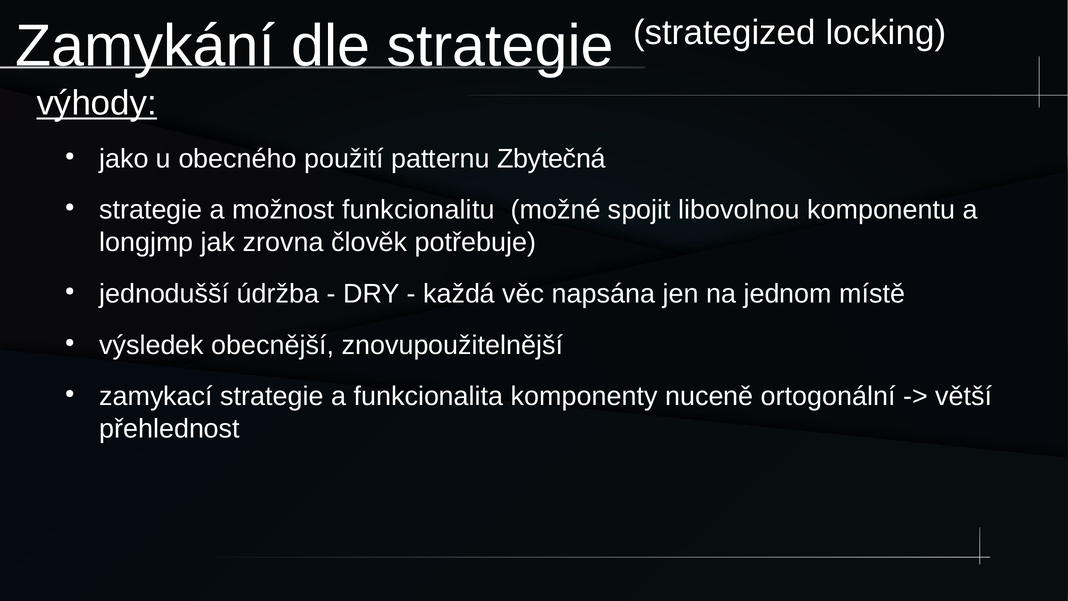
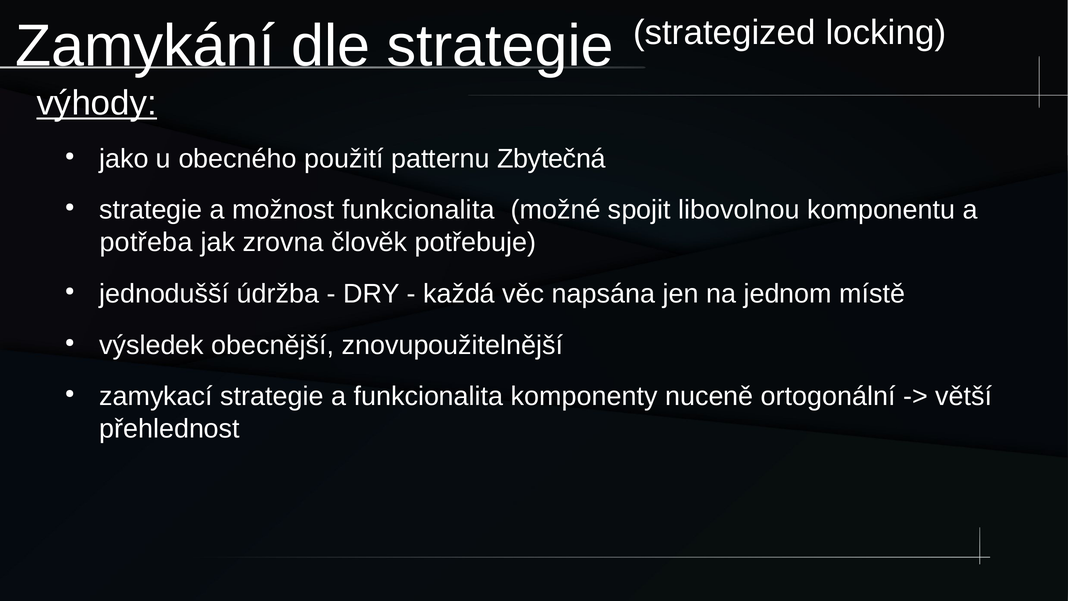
možnost funkcionalitu: funkcionalitu -> funkcionalita (419, 210)
longjmp: longjmp -> potřeba (146, 242)
